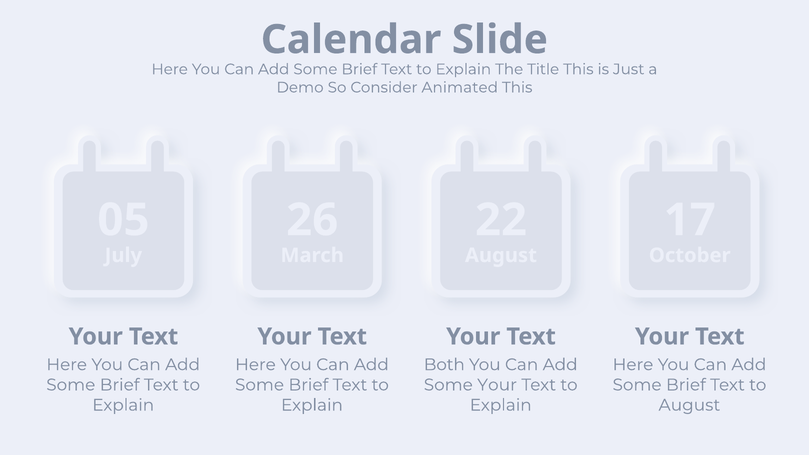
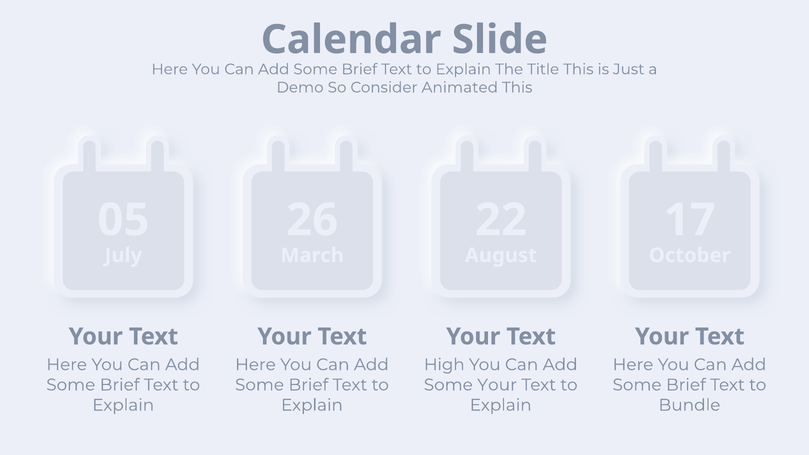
Both: Both -> High (444, 365)
August: August -> Bundle (689, 405)
